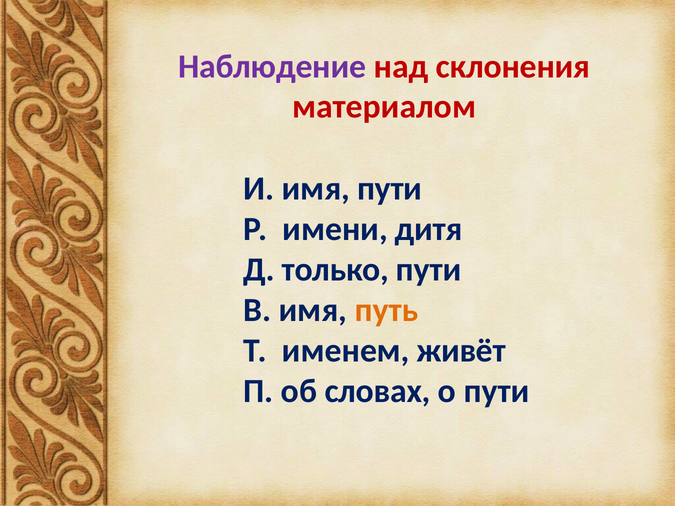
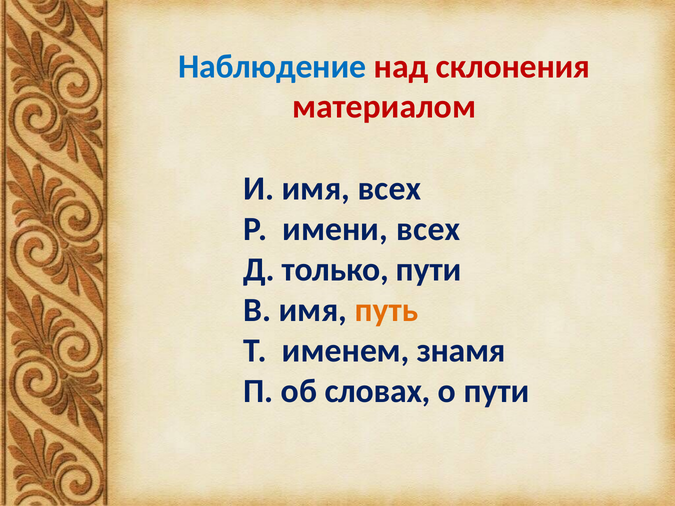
Наблюдение colour: purple -> blue (272, 66)
имя пути: пути -> всех (389, 189)
имени дитя: дитя -> всех (428, 229)
живёт: живёт -> знамя (461, 351)
